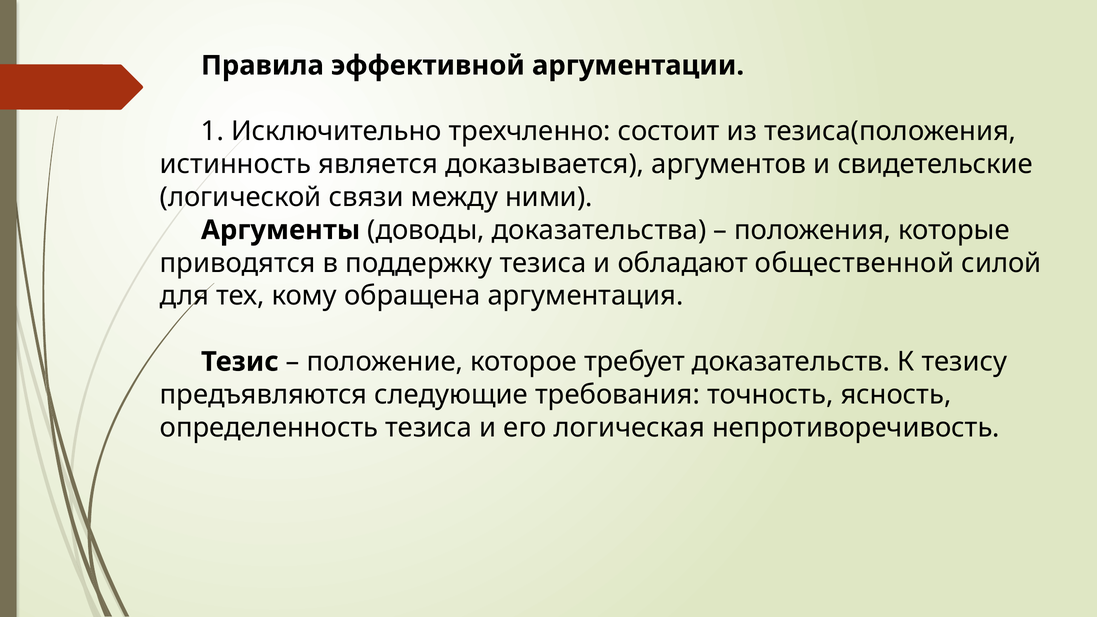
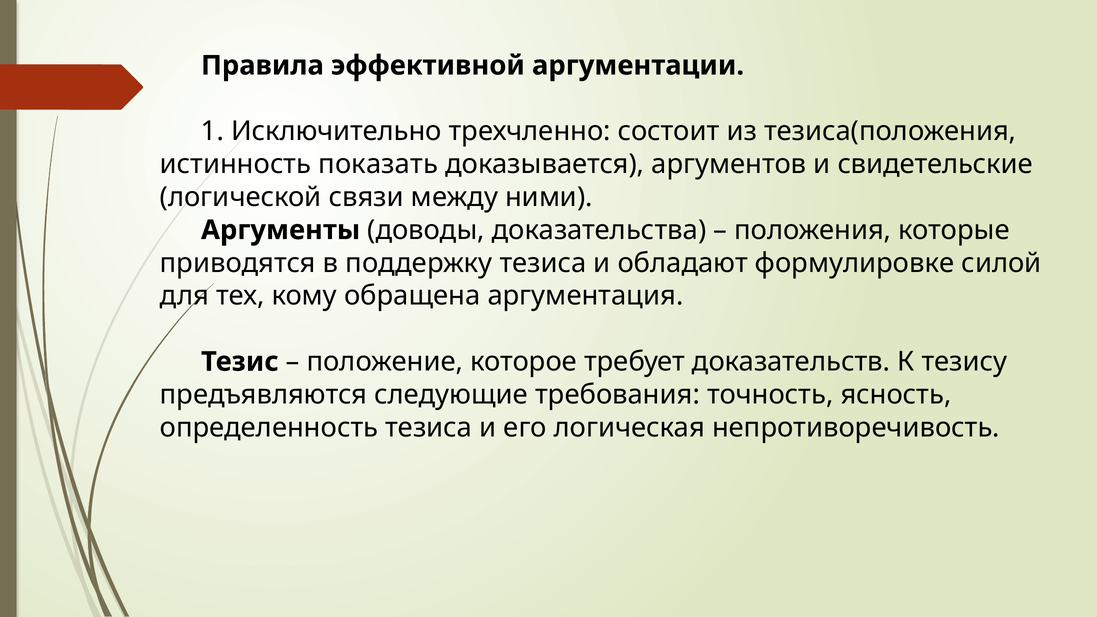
является: является -> показать (378, 164)
общественной: общественной -> формулировке (855, 263)
